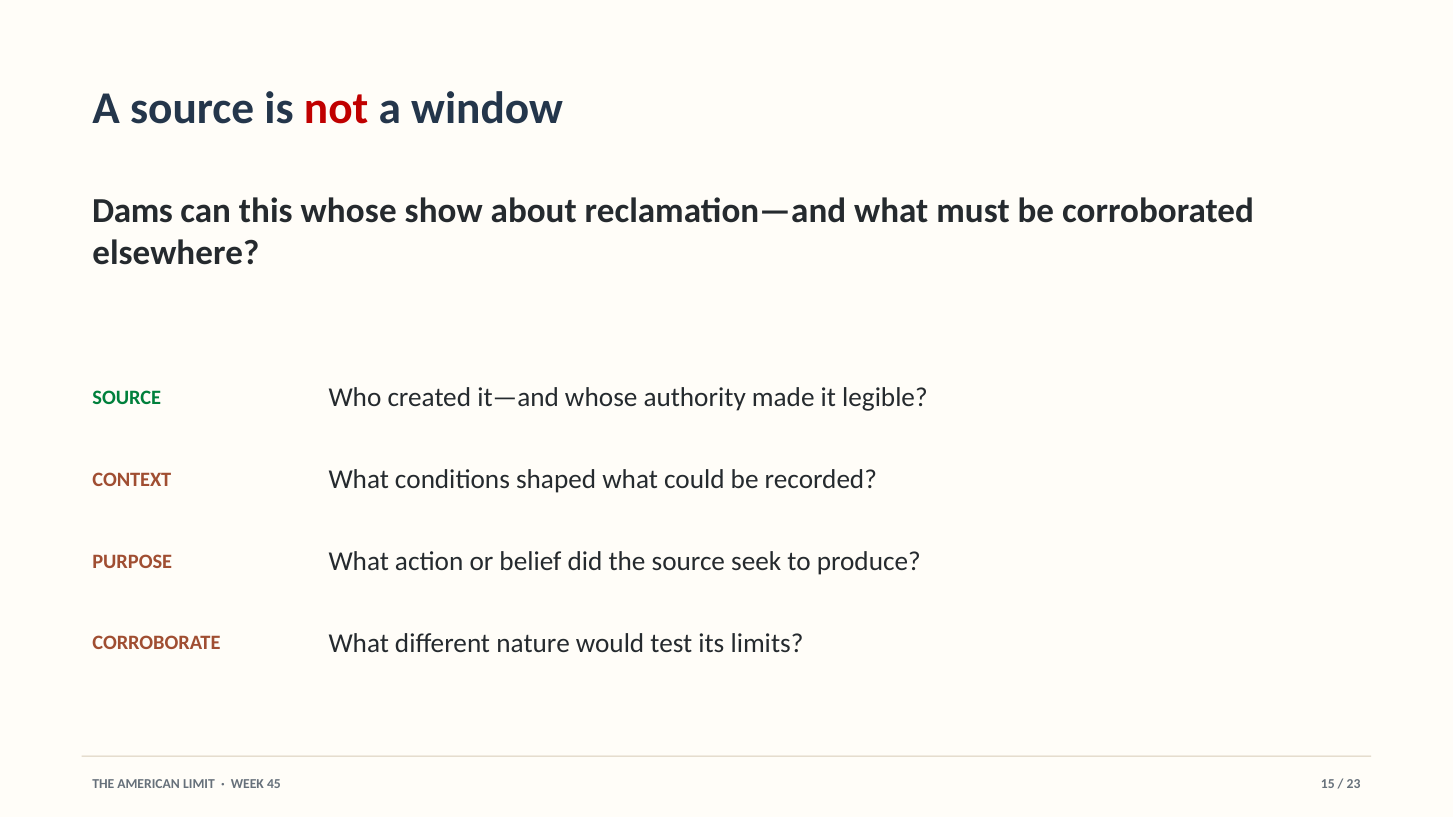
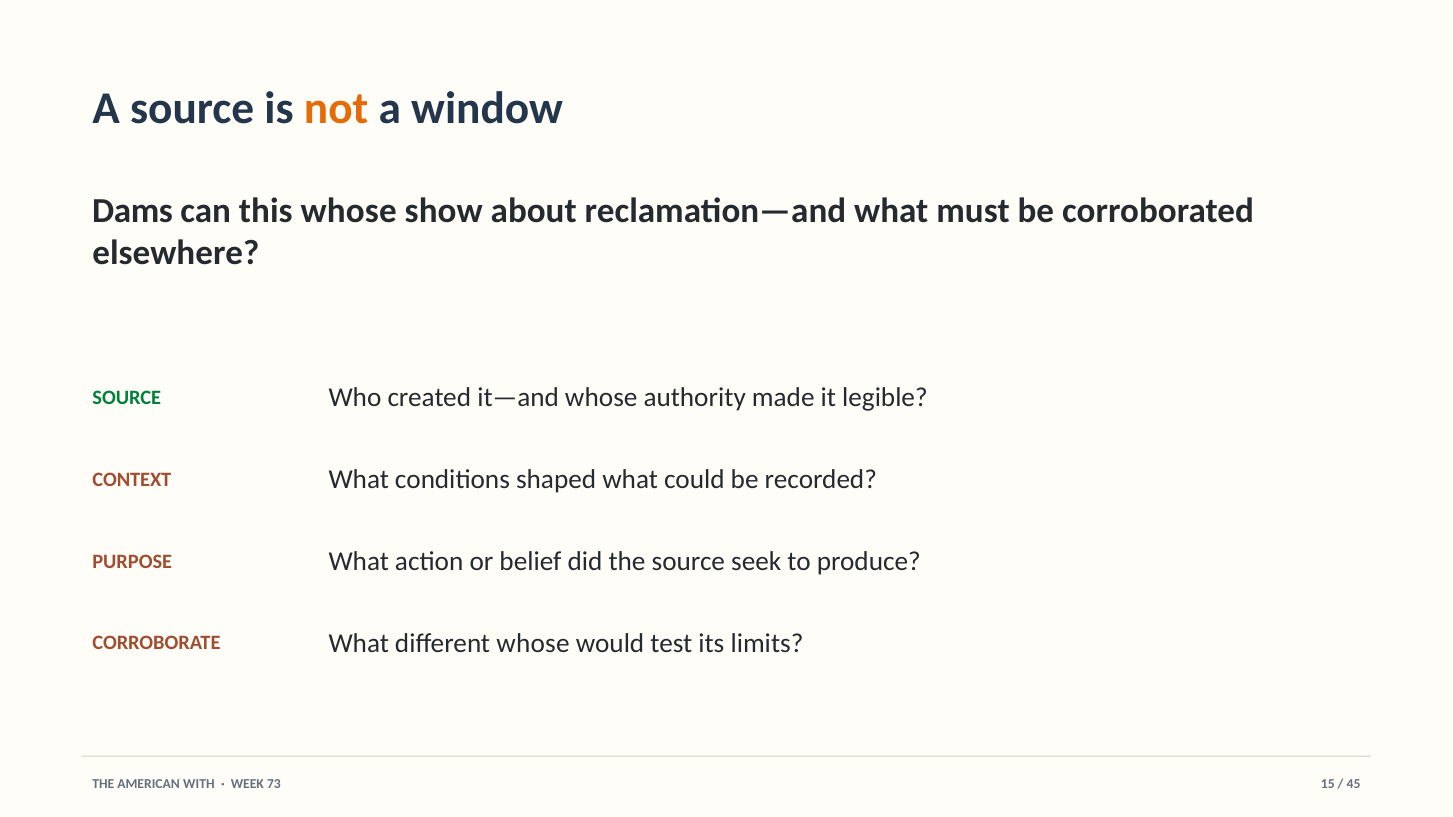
not colour: red -> orange (336, 108)
different nature: nature -> whose (533, 643)
LIMIT: LIMIT -> WITH (199, 784)
45: 45 -> 73 (274, 784)
23: 23 -> 45 (1354, 784)
